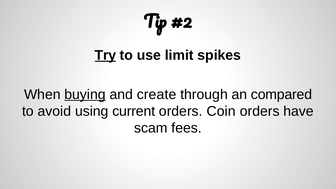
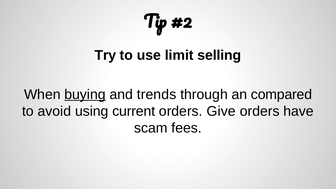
Try underline: present -> none (105, 55)
spikes: spikes -> selling (219, 55)
create: create -> trends (157, 94)
Coin: Coin -> Give (221, 111)
